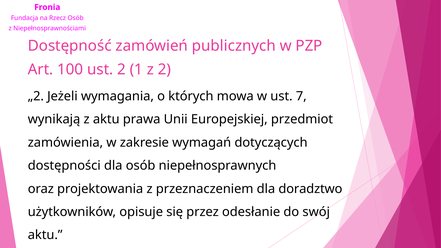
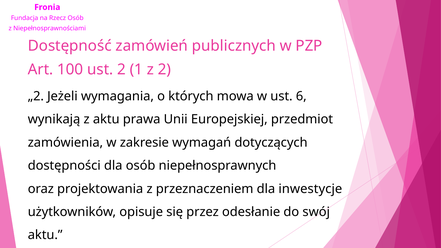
7: 7 -> 6 (301, 96)
doradztwo: doradztwo -> inwestycje (310, 189)
